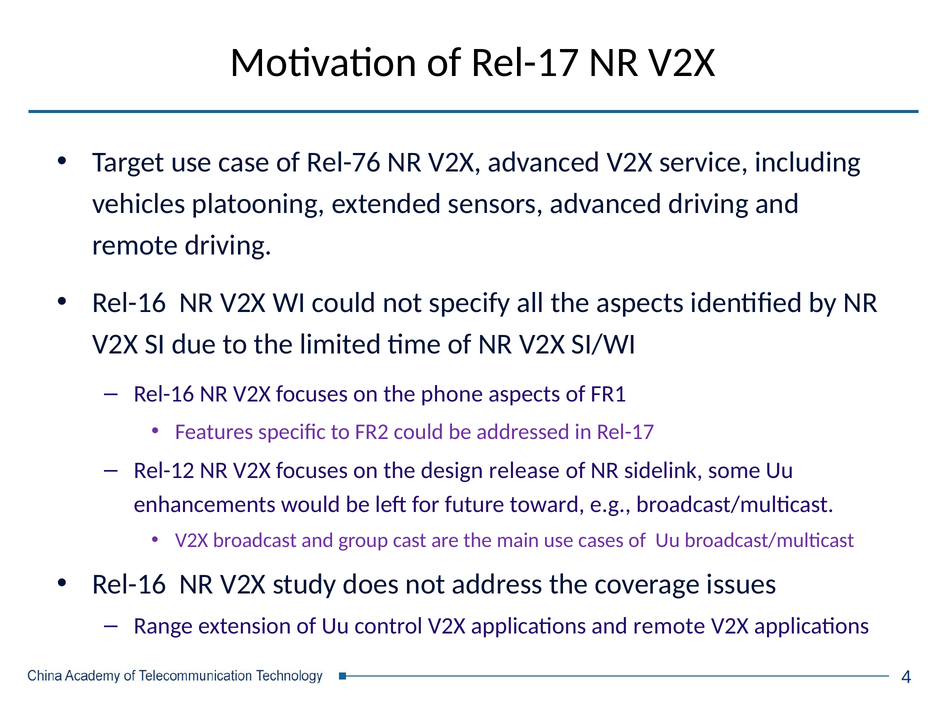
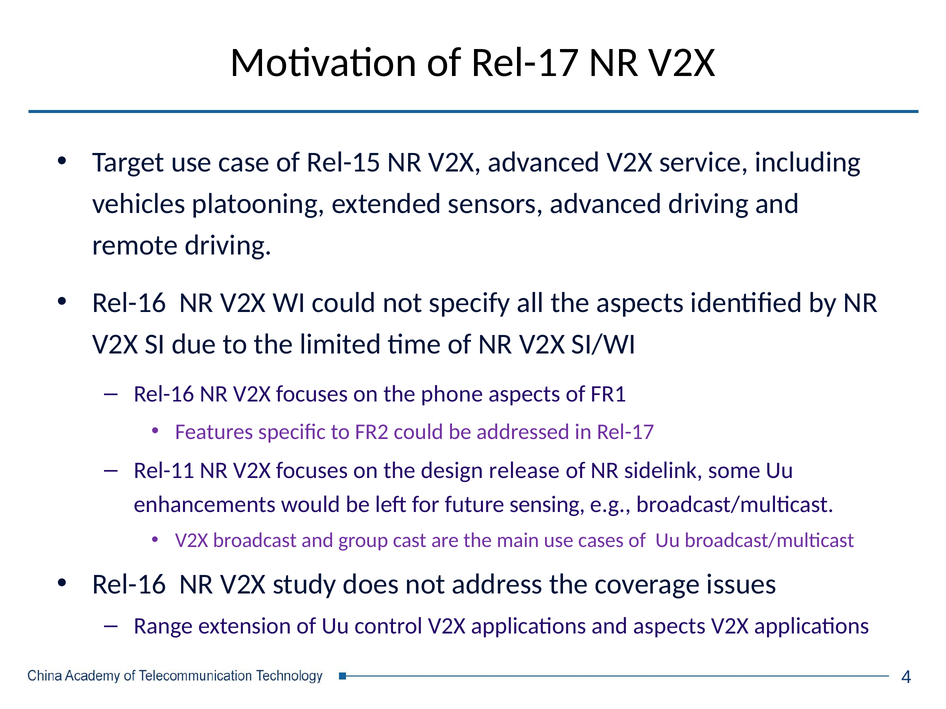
Rel-76: Rel-76 -> Rel-15 (344, 162)
Rel-12: Rel-12 -> Rel-11 (164, 471)
toward: toward -> sensing (547, 505)
applications and remote: remote -> aspects (669, 627)
